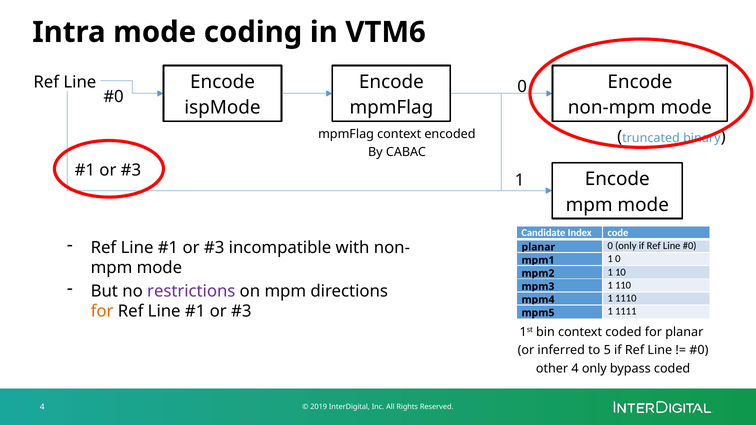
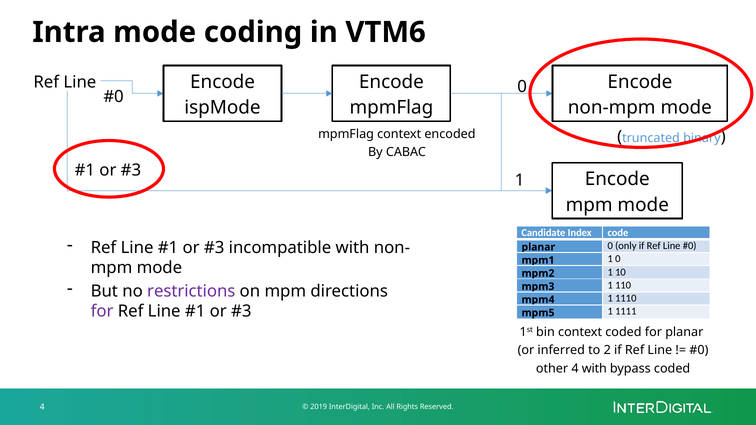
for colour: orange -> purple (102, 312)
5: 5 -> 2 (607, 350)
4 only: only -> with (594, 369)
